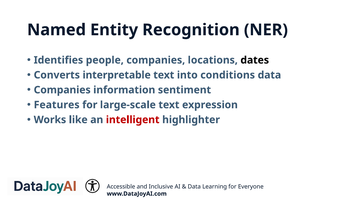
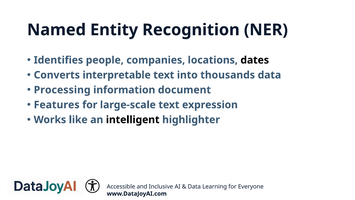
conditions: conditions -> thousands (228, 75)
Companies: Companies -> Processing (62, 90)
sentiment: sentiment -> document (184, 90)
intelligent colour: red -> black (133, 120)
